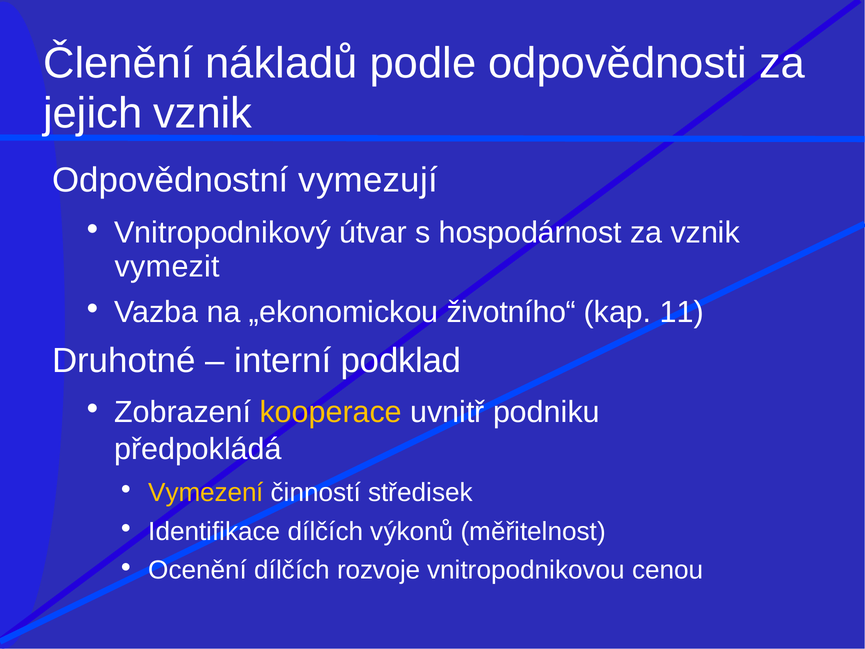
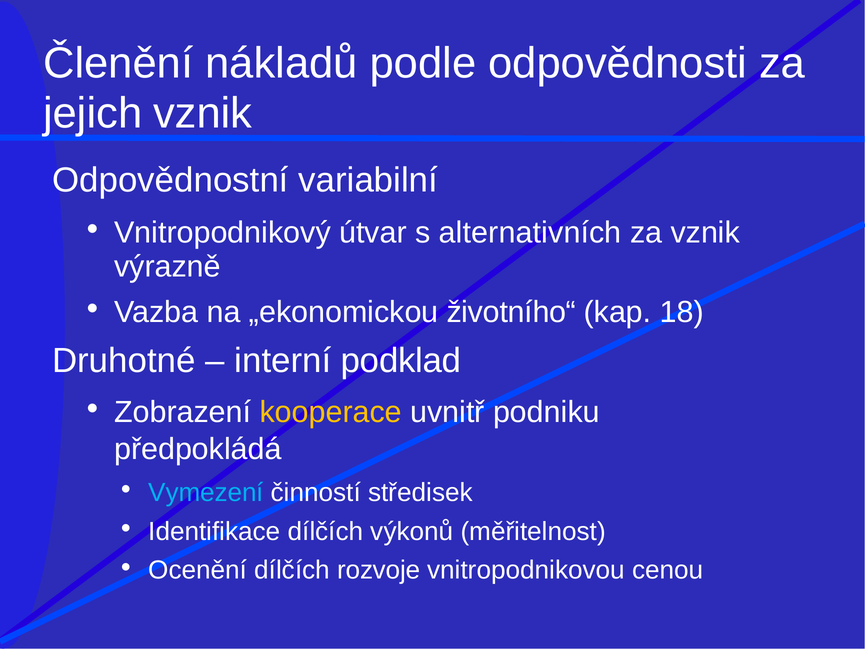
vymezují: vymezují -> variabilní (368, 180)
hospodárnost: hospodárnost -> alternativních (530, 233)
vymezit: vymezit -> výrazně (168, 267)
11: 11 -> 18 (682, 312)
Vymezení colour: yellow -> light blue (206, 492)
